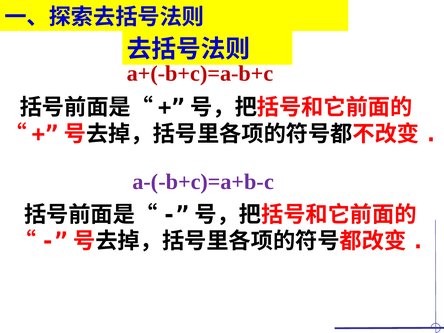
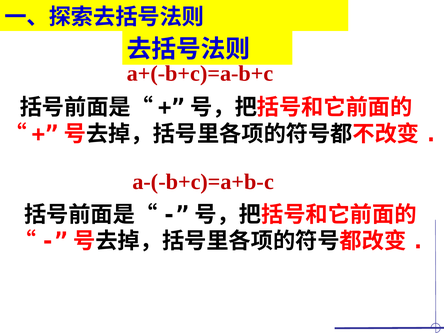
a-(-b+c)=a+b-c colour: purple -> red (203, 182)
